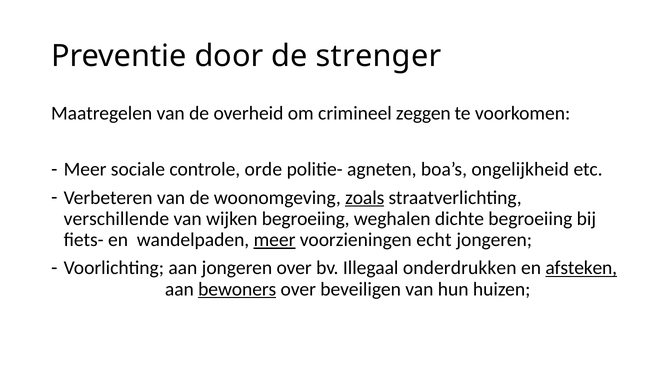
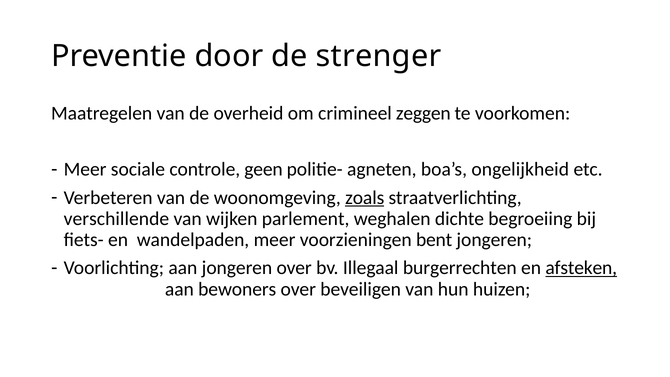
orde: orde -> geen (264, 169)
wijken begroeiing: begroeiing -> parlement (306, 219)
meer underline: present -> none (275, 240)
echt: echt -> bent (434, 240)
onderdrukken: onderdrukken -> burgerrechten (460, 268)
bewoners underline: present -> none (237, 289)
